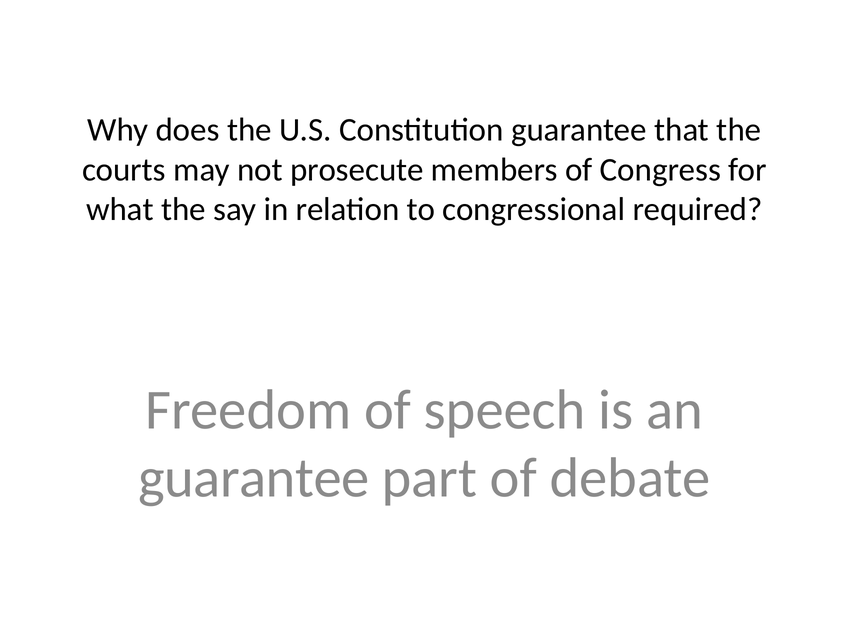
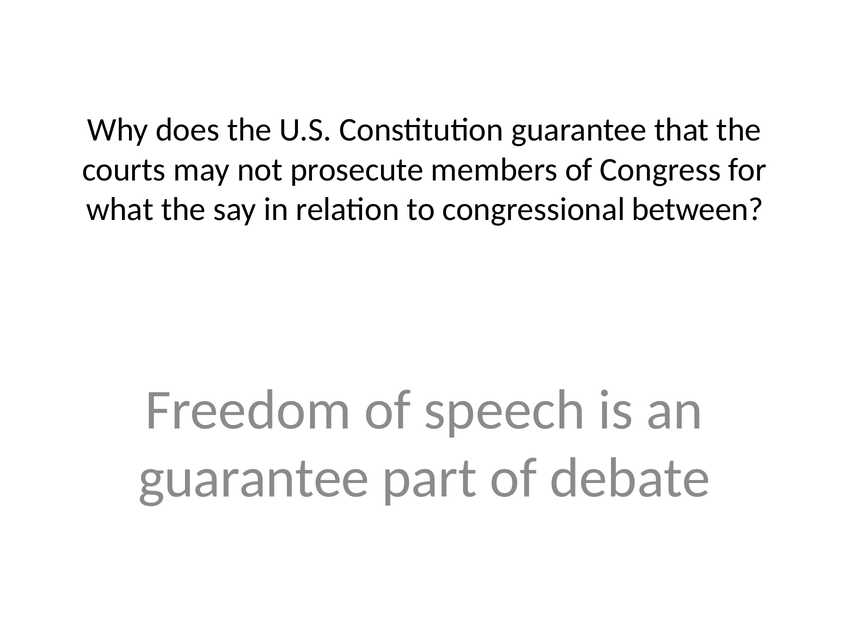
required: required -> between (698, 209)
